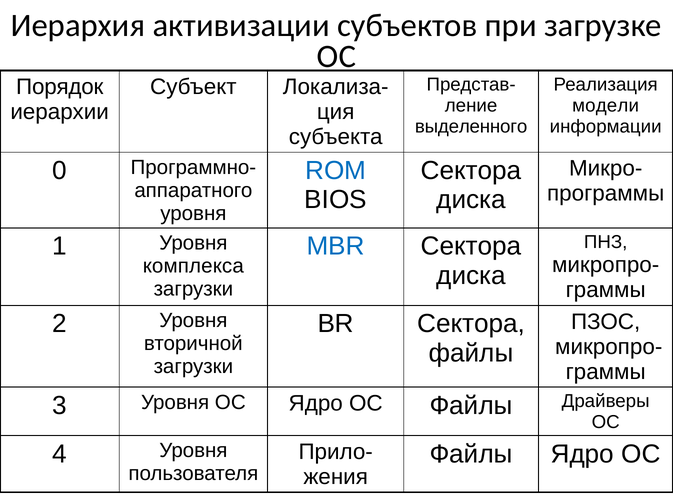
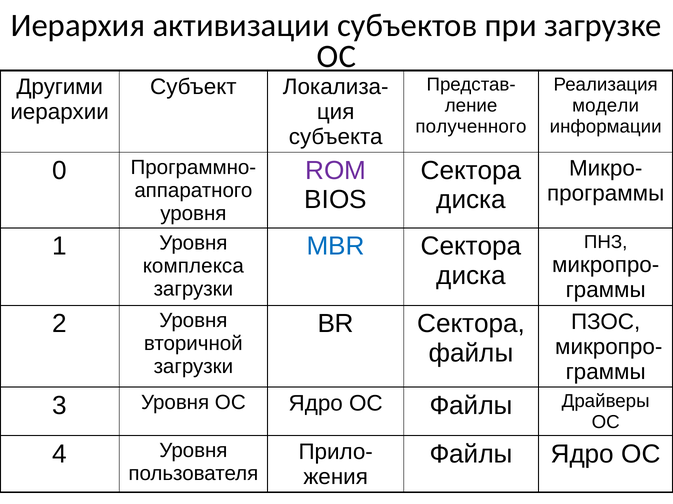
Порядок: Порядок -> Другими (60, 87)
выделенного: выделенного -> полученного (471, 127)
ROM colour: blue -> purple (336, 171)
